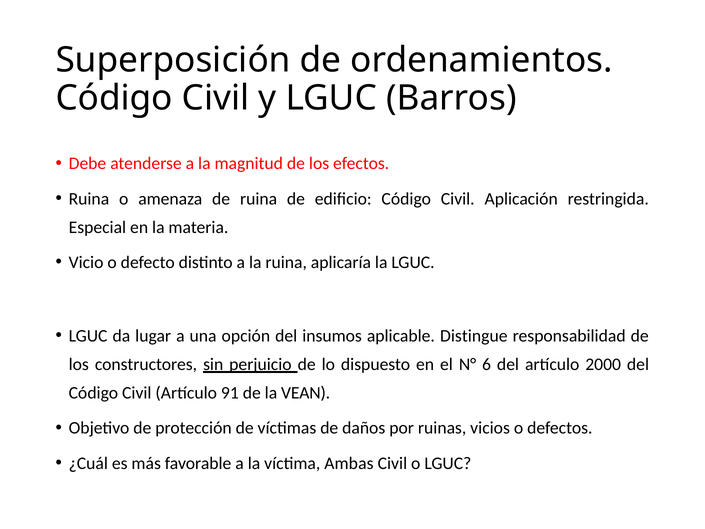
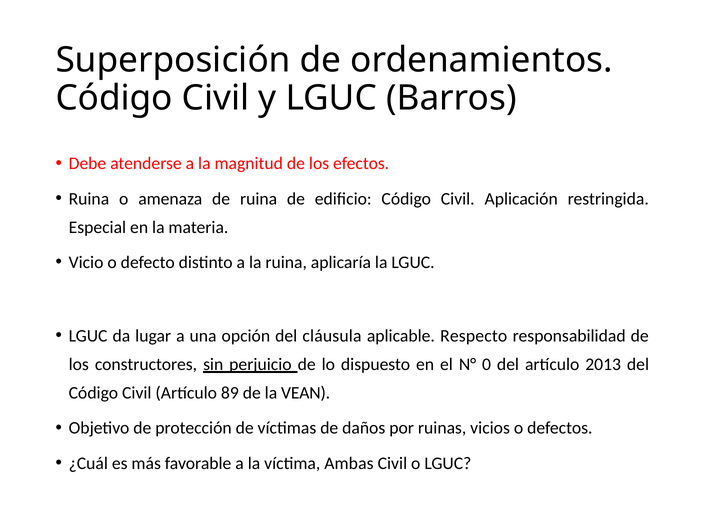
insumos: insumos -> cláusula (332, 336)
Distingue: Distingue -> Respecto (474, 336)
6: 6 -> 0 (487, 364)
2000: 2000 -> 2013 (603, 364)
91: 91 -> 89 (230, 393)
